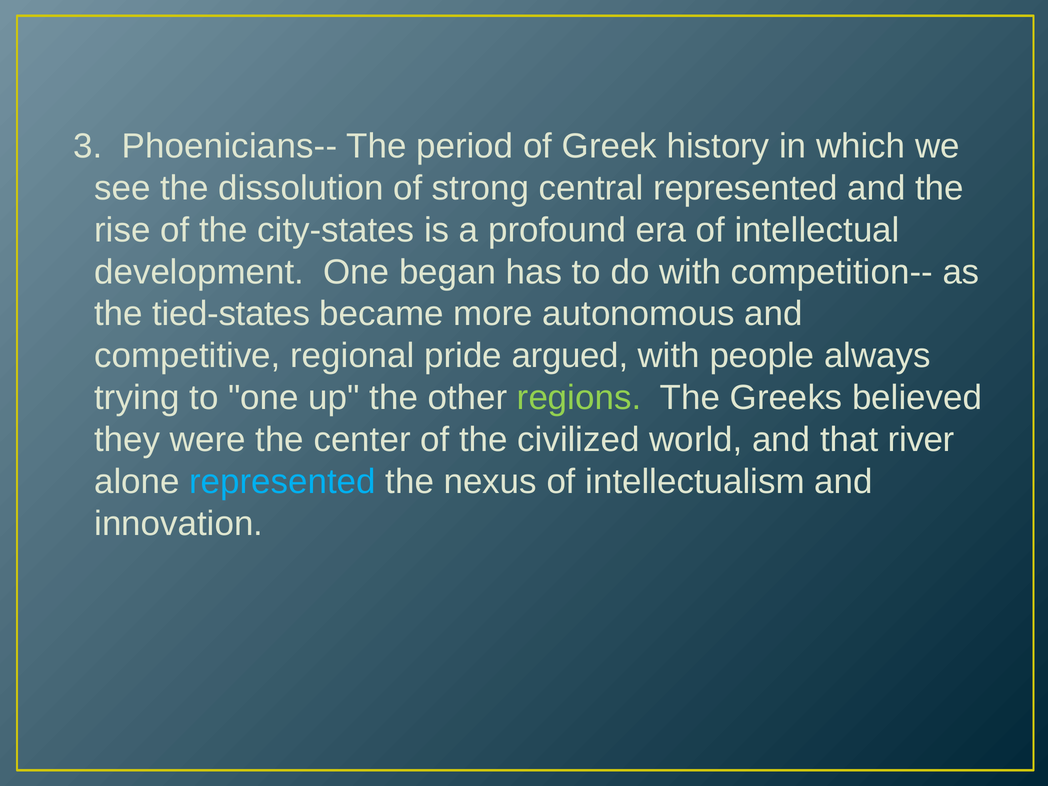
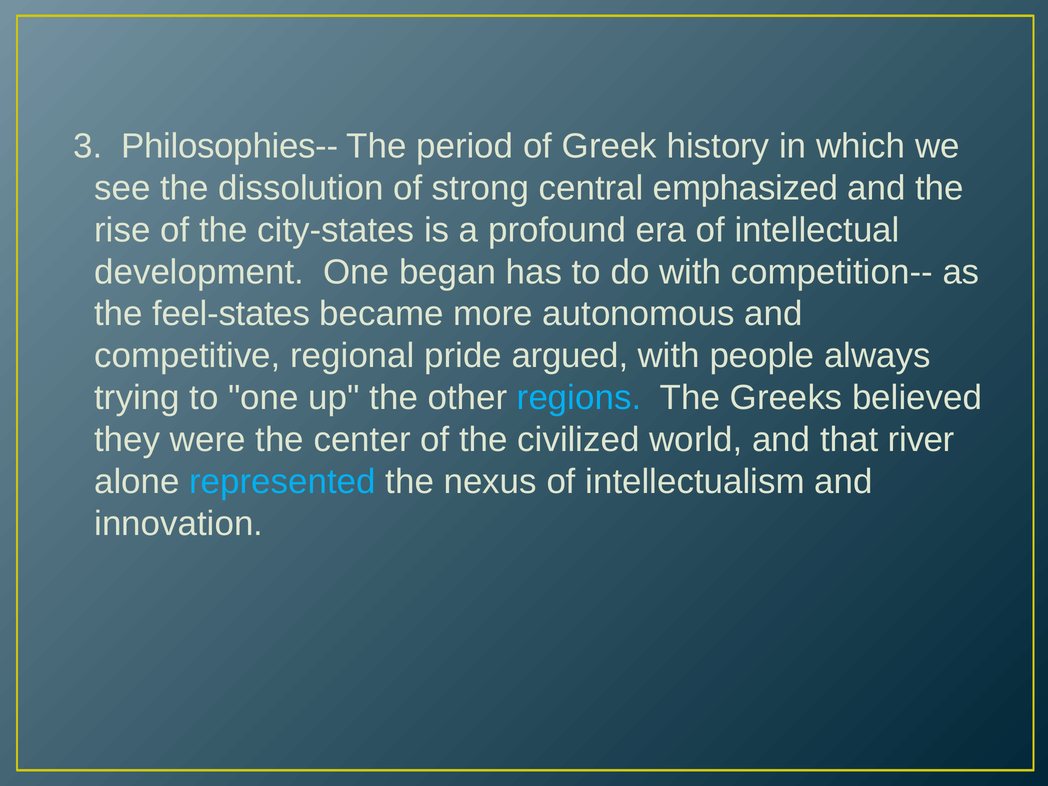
Phoenicians--: Phoenicians-- -> Philosophies-- (230, 146)
central represented: represented -> emphasized (746, 188)
tied-states: tied-states -> feel-states (231, 314)
regions colour: light green -> light blue (579, 398)
